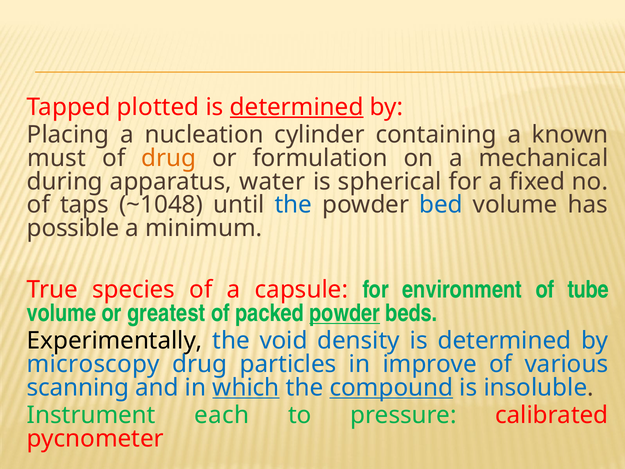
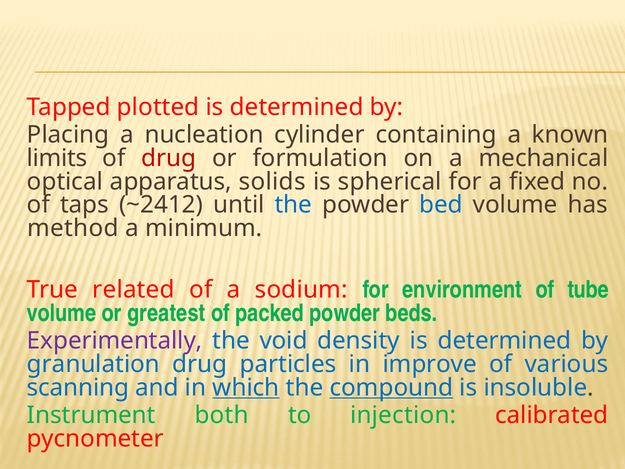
determined underline: present -> none (297, 107)
must: must -> limits (57, 158)
drug colour: orange -> red (169, 158)
during: during -> optical (65, 181)
water: water -> solids (272, 181)
~1048: ~1048 -> ~2412 (161, 205)
possible: possible -> method (73, 228)
species: species -> related (134, 290)
capsule: capsule -> sodium (301, 290)
powder underline: present -> none (345, 313)
Experimentally colour: black -> purple (115, 341)
microscopy: microscopy -> granulation (94, 364)
each: each -> both (222, 415)
pressure: pressure -> injection (403, 415)
